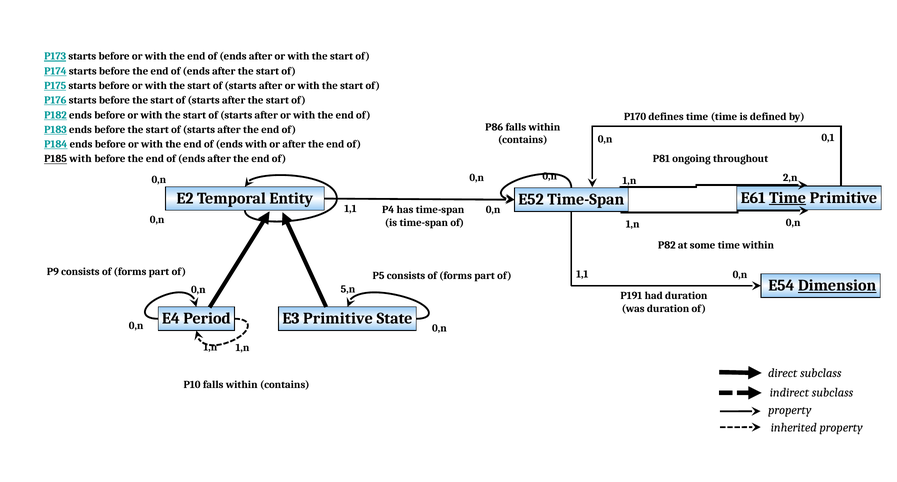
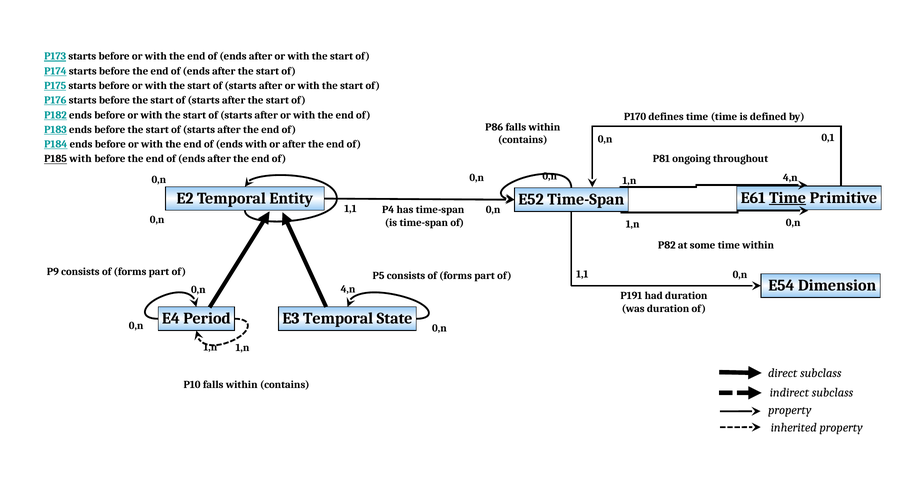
1,n 2,n: 2,n -> 4,n (790, 178)
Dimension underline: present -> none (837, 286)
5,n: 5,n -> 4,n (348, 290)
E3 Primitive: Primitive -> Temporal (338, 319)
